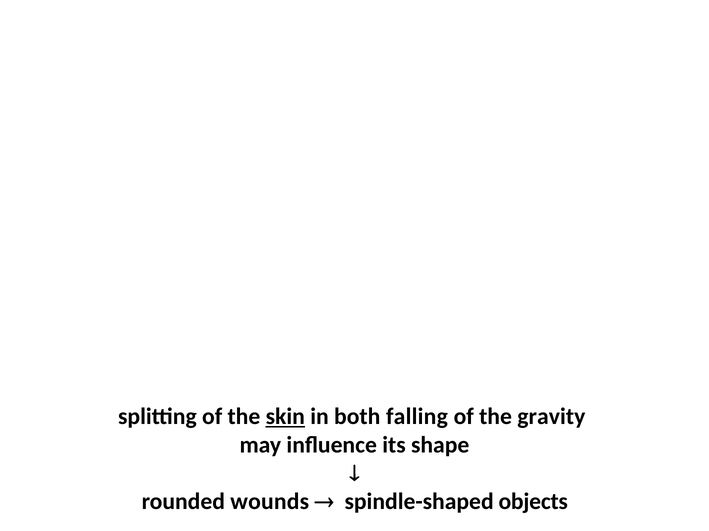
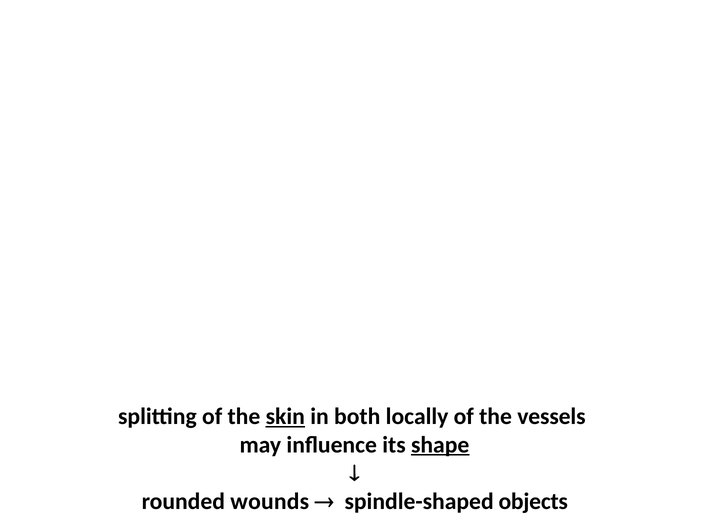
falling: falling -> locally (417, 417)
gravity: gravity -> vessels (551, 417)
shape underline: none -> present (440, 445)
